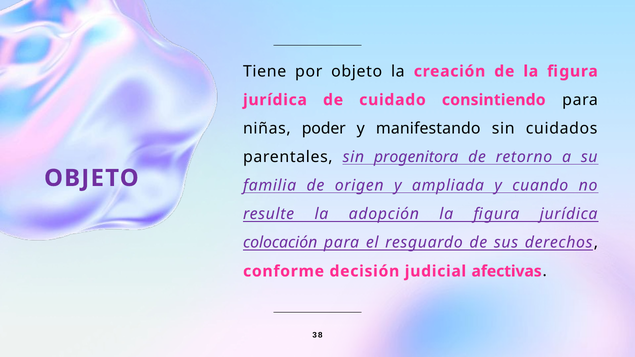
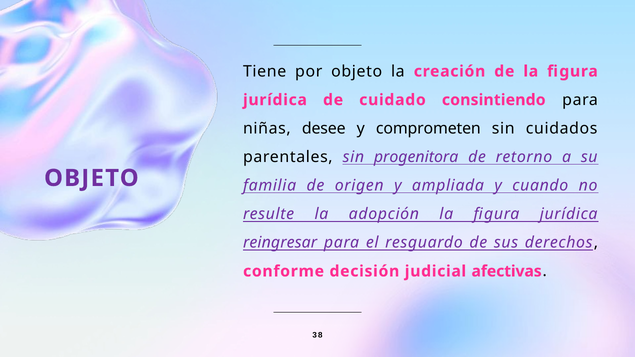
poder: poder -> desee (324, 129)
manifestando: manifestando -> comprometen (428, 129)
colocación: colocación -> reingresar (280, 243)
